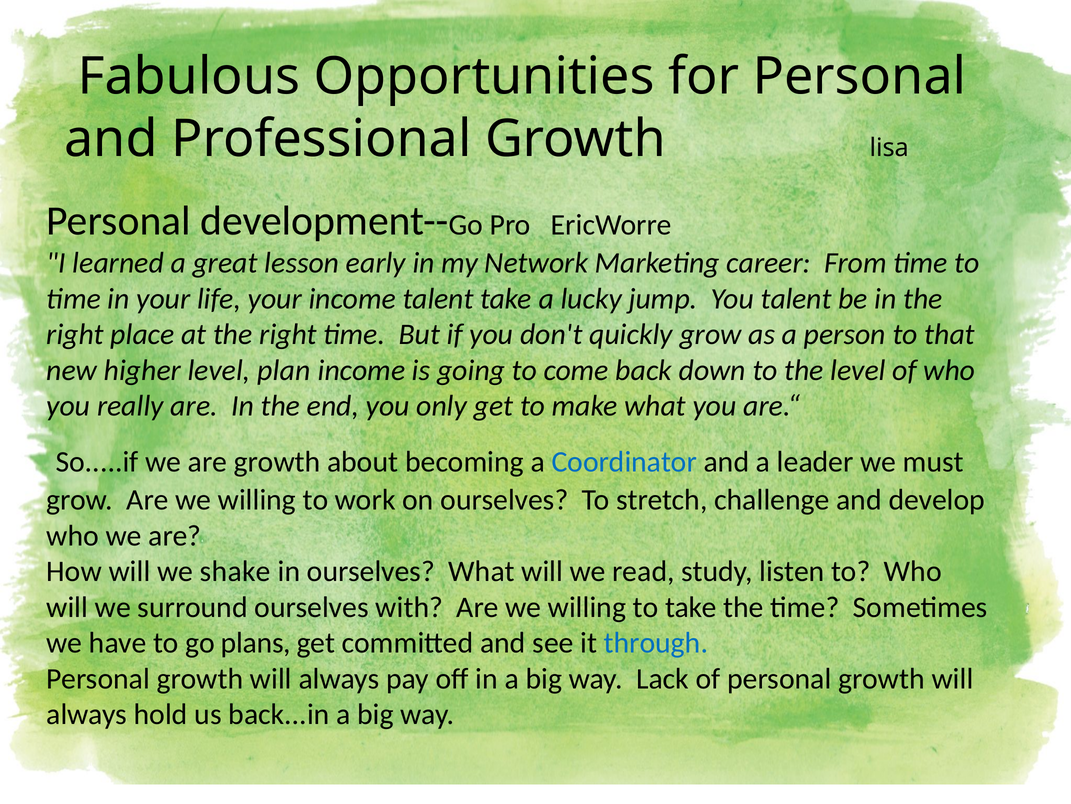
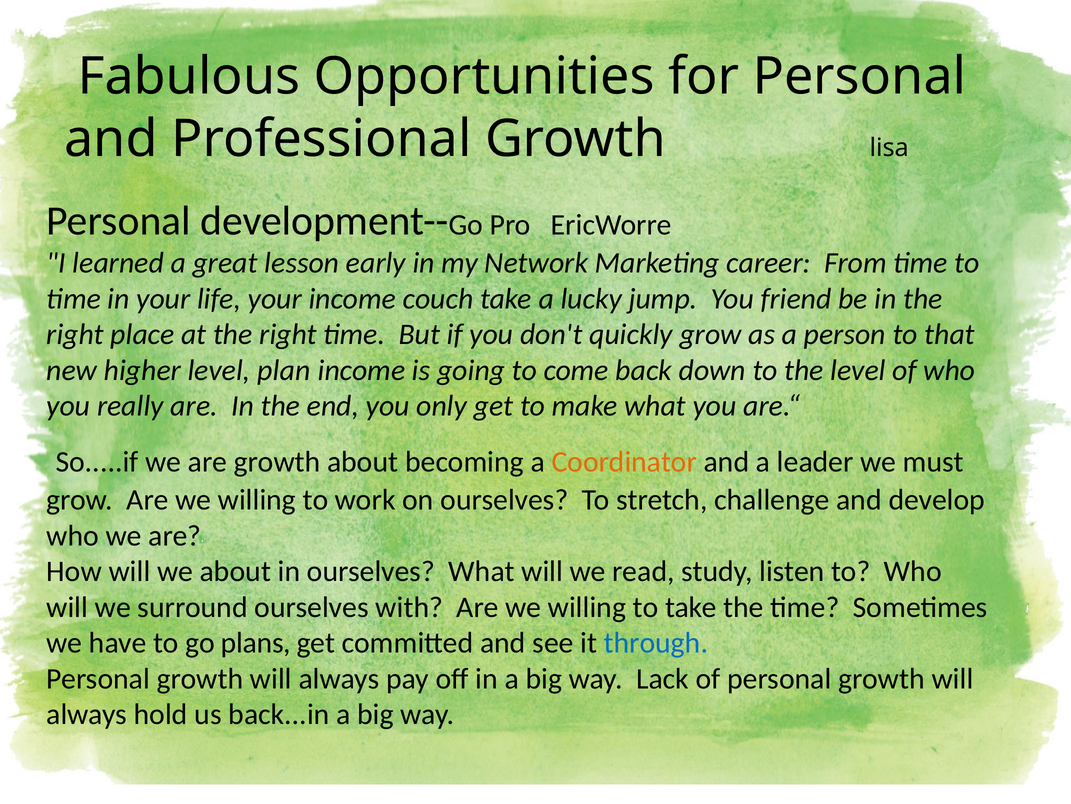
income talent: talent -> couch (438, 298)
You talent: talent -> friend (796, 298)
Coordinator colour: blue -> orange (624, 462)
we shake: shake -> about (235, 571)
